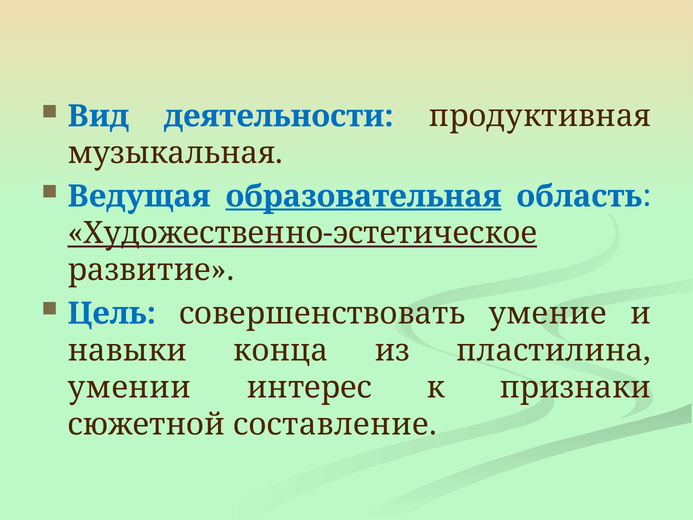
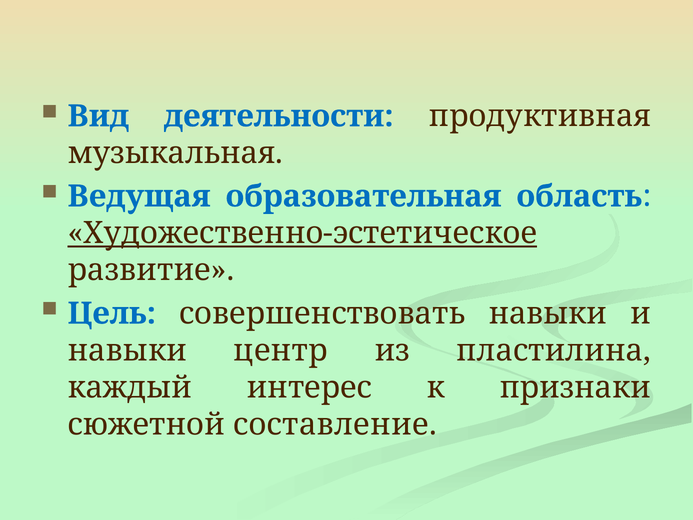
образовательная underline: present -> none (364, 196)
совершенствовать умение: умение -> навыки (548, 313)
конца: конца -> центр (281, 350)
умении: умении -> каждый (130, 387)
